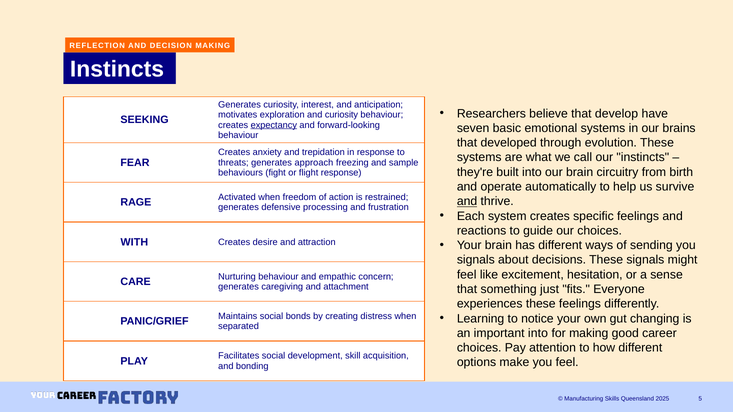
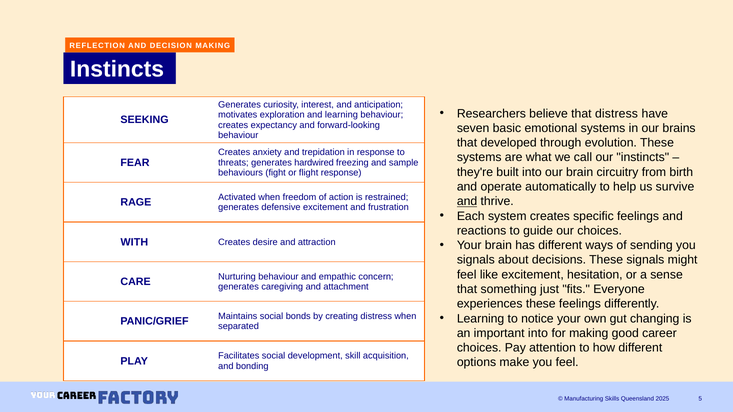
that develop: develop -> distress (617, 114)
and curiosity: curiosity -> learning (341, 115)
expectancy underline: present -> none (274, 125)
approach: approach -> hardwired (314, 163)
defensive processing: processing -> excitement (325, 208)
